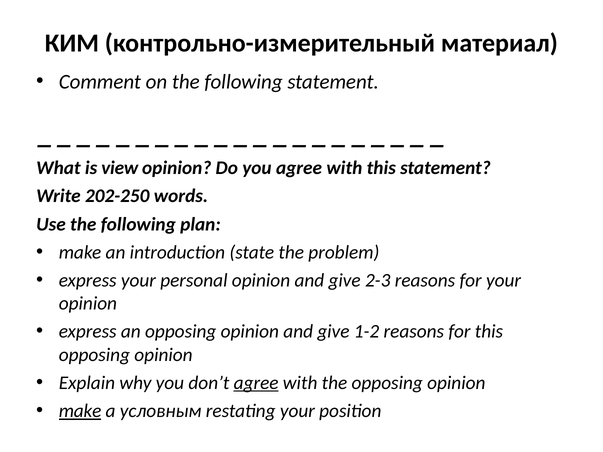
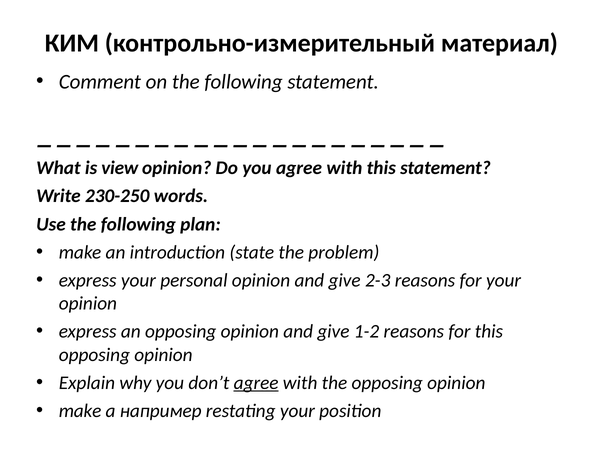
202-250: 202-250 -> 230-250 (117, 196)
make underline: present -> none (80, 411)
условным: условным -> например (161, 411)
